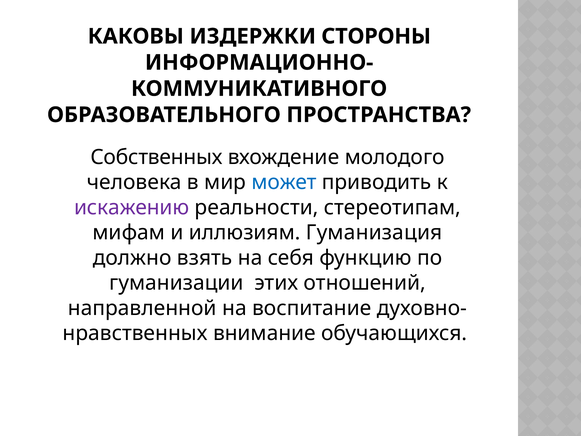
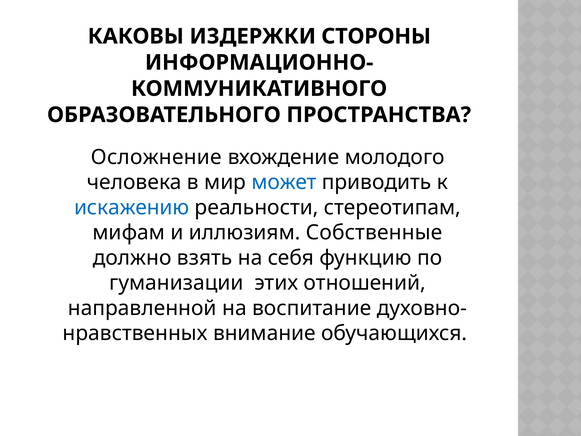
Собственных: Собственных -> Осложнение (156, 157)
искажению colour: purple -> blue (132, 207)
Гуманизация: Гуманизация -> Собственные (374, 233)
